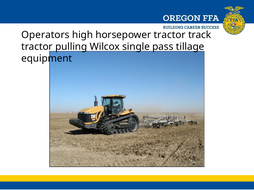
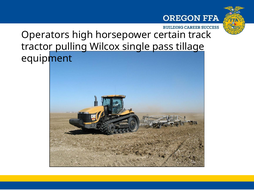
horsepower tractor: tractor -> certain (170, 35)
